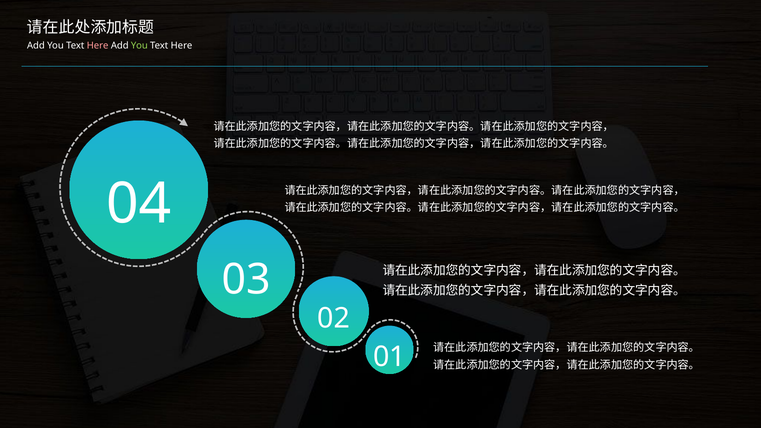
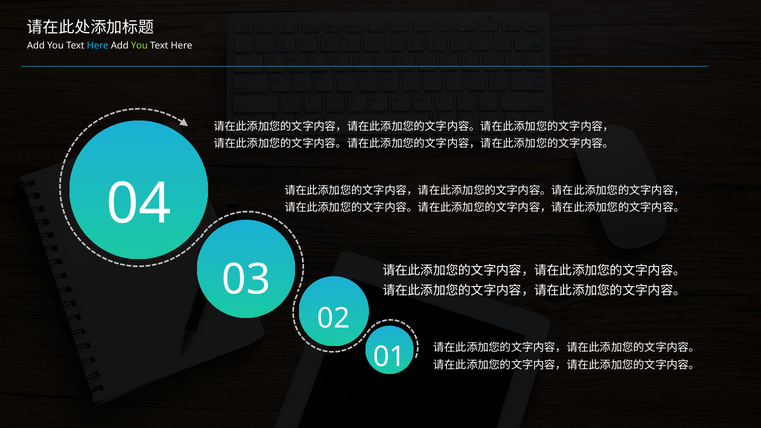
Here colour: pink -> light blue (98, 46)
